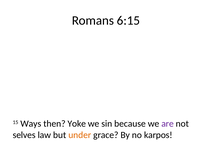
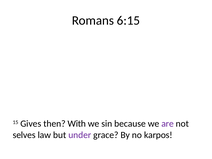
Ways: Ways -> Gives (31, 124)
Yoke: Yoke -> With (77, 124)
under colour: orange -> purple (80, 135)
